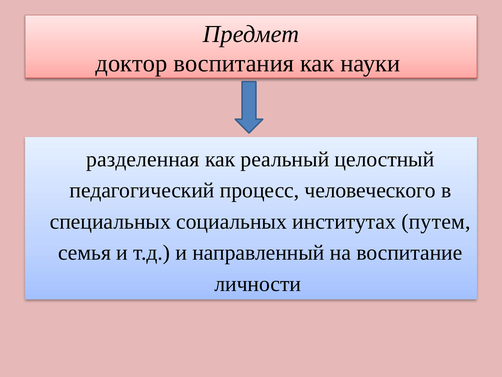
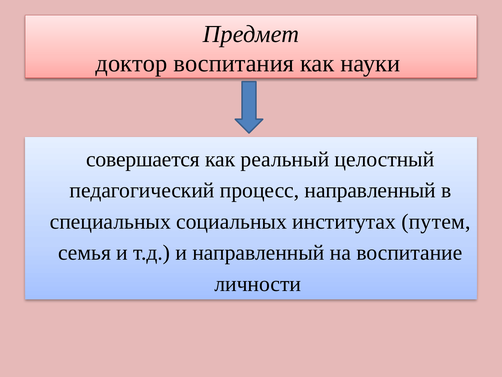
разделенная: разделенная -> совершается (143, 159)
процесс человеческого: человеческого -> направленный (370, 190)
